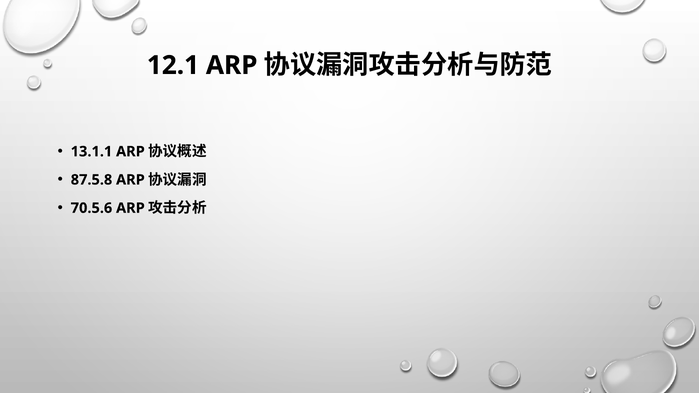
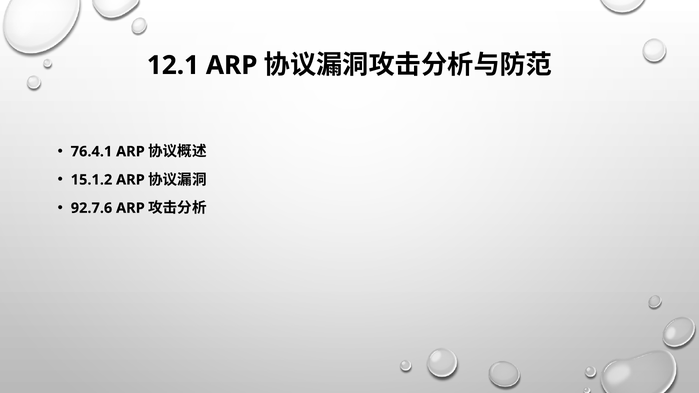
13.1.1: 13.1.1 -> 76.4.1 (91, 152)
87.5.8: 87.5.8 -> 15.1.2 (91, 180)
70.5.6: 70.5.6 -> 92.7.6 (91, 208)
